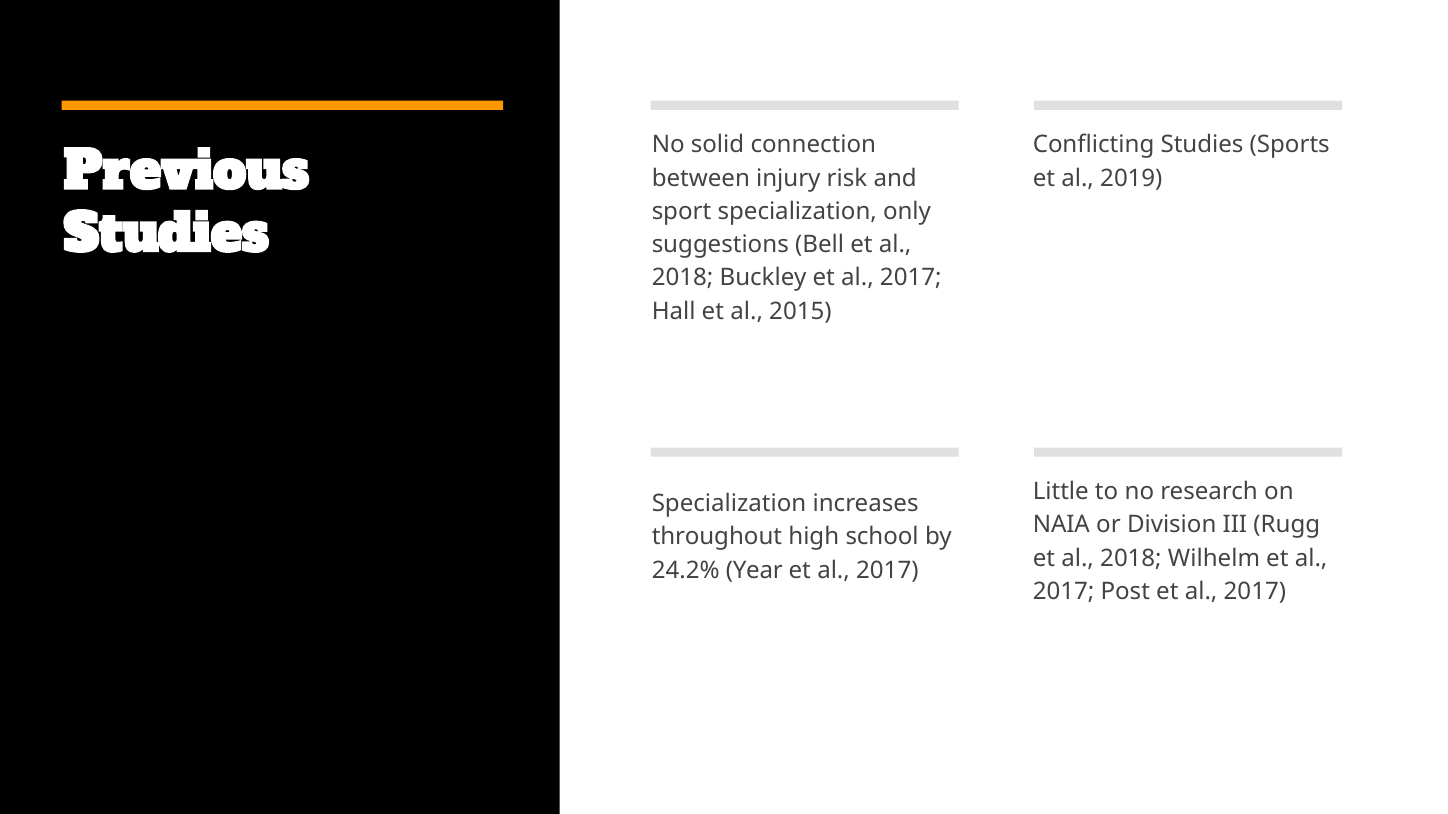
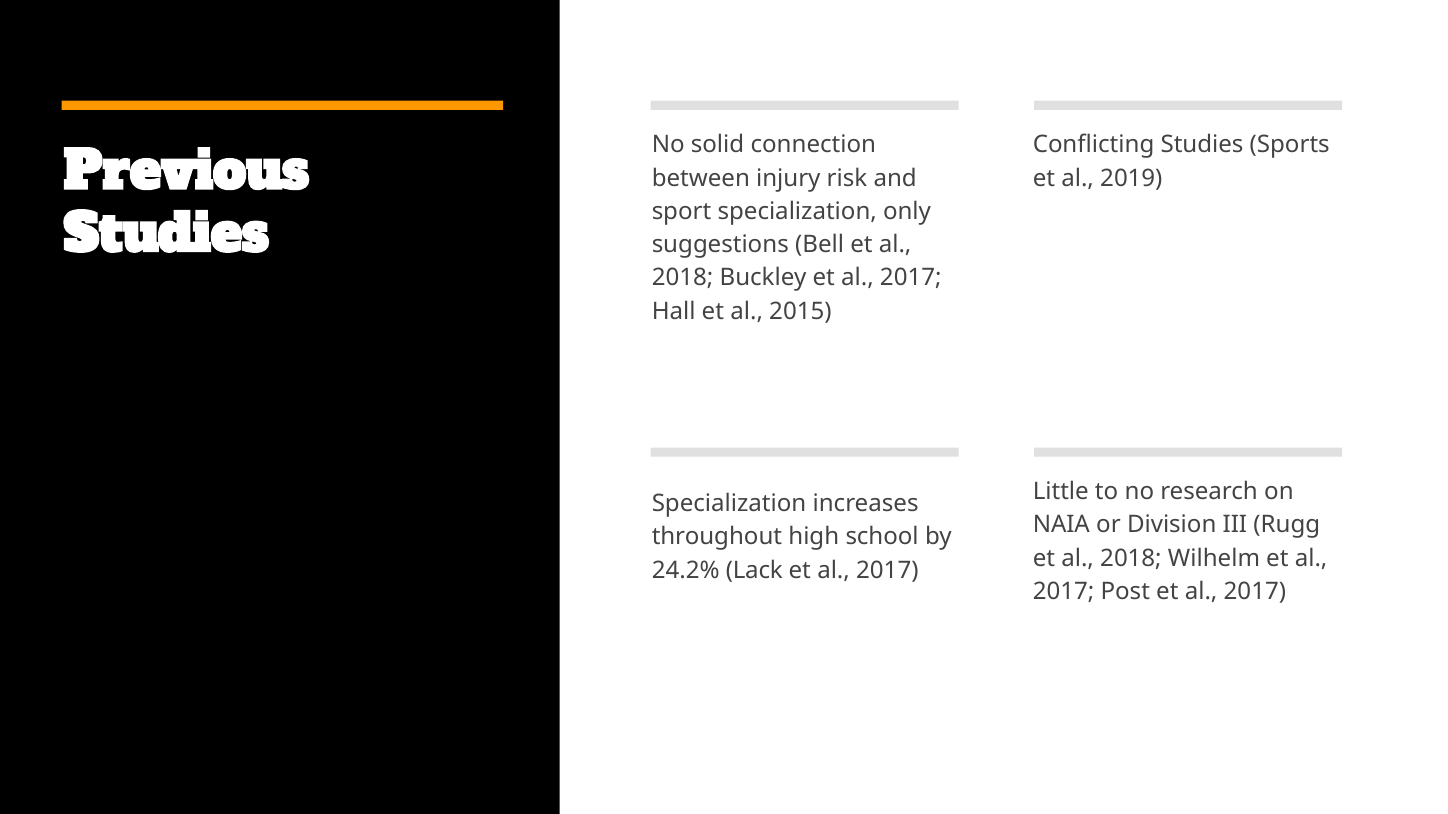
Year: Year -> Lack (754, 571)
